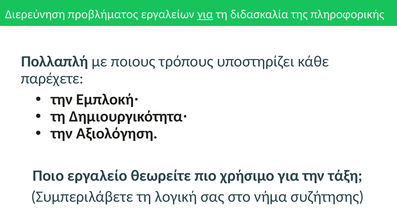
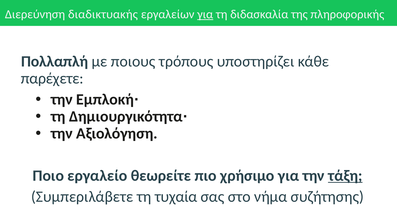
προβλήματος: προβλήματος -> διαδικτυακής (103, 14)
τάξη underline: none -> present (345, 176)
λογική: λογική -> τυχαία (176, 197)
